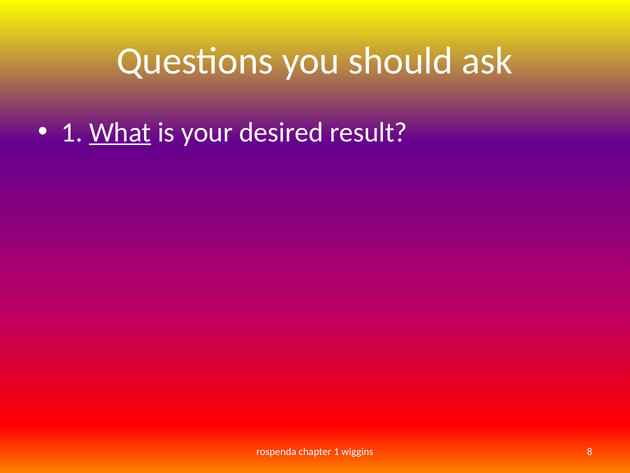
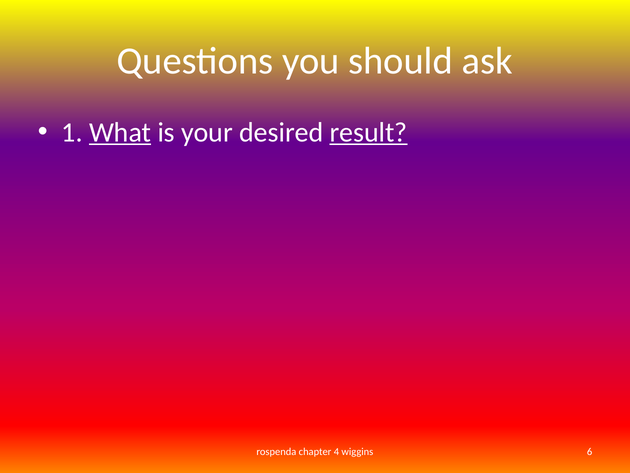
result underline: none -> present (369, 132)
chapter 1: 1 -> 4 (336, 451)
8: 8 -> 6 (590, 451)
